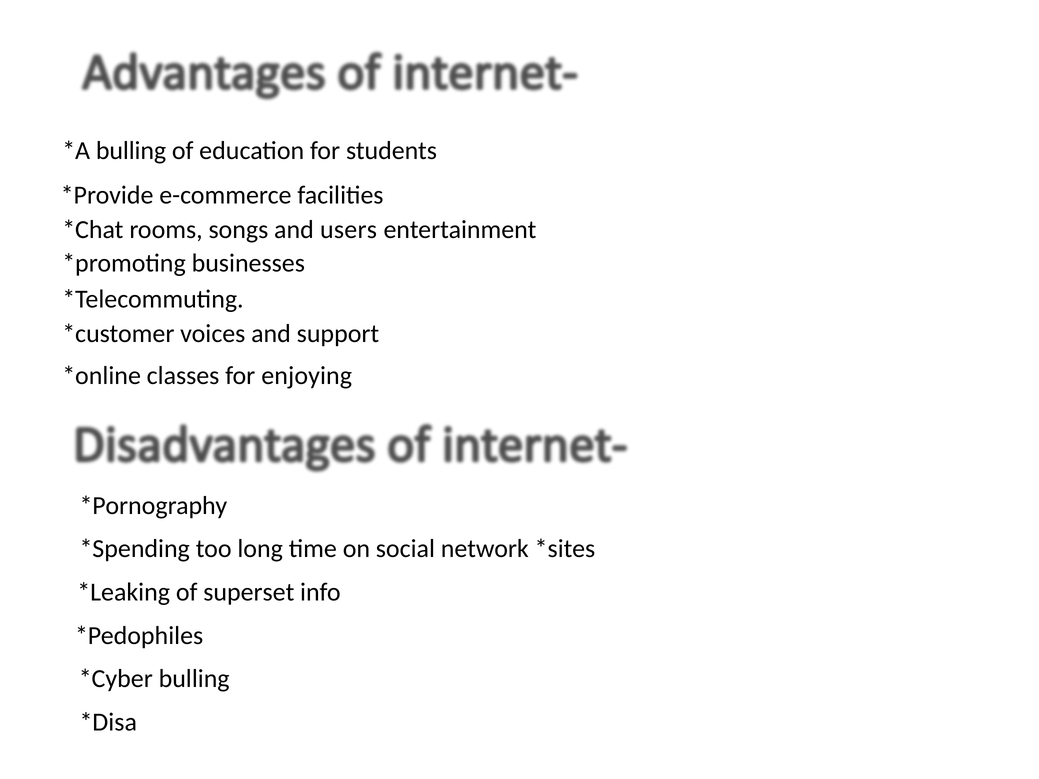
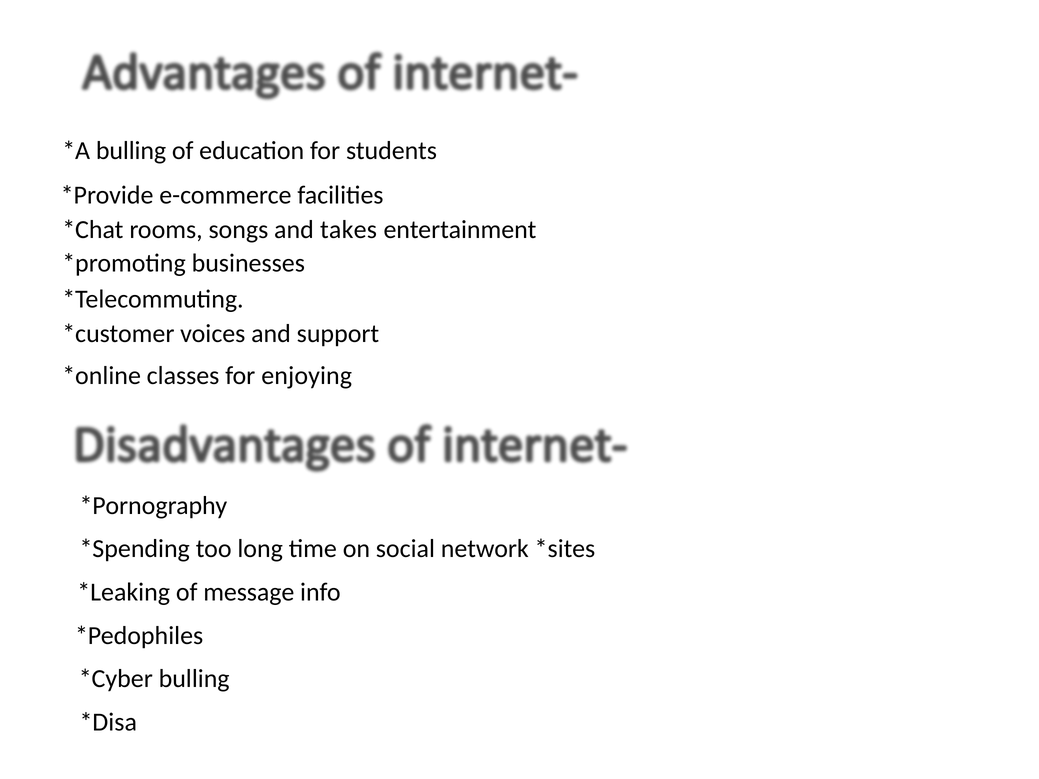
users: users -> takes (349, 230)
superset: superset -> message (249, 592)
